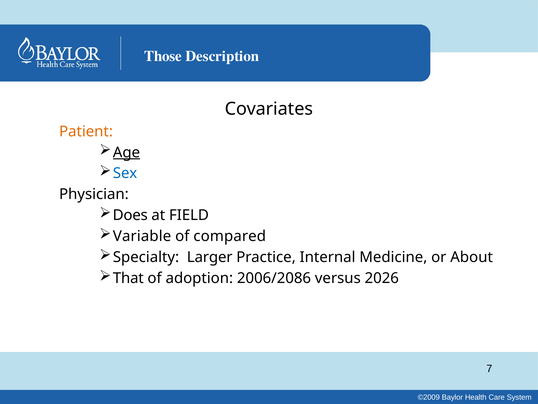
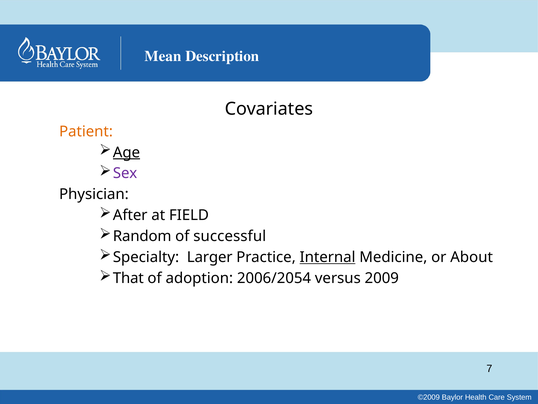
Those: Those -> Mean (163, 56)
Sex colour: blue -> purple (125, 173)
Does: Does -> After (130, 215)
Variable: Variable -> Random (142, 236)
compared: compared -> successful (230, 236)
Internal underline: none -> present (328, 257)
2006/2086: 2006/2086 -> 2006/2054 (274, 278)
2026: 2026 -> 2009 (382, 278)
